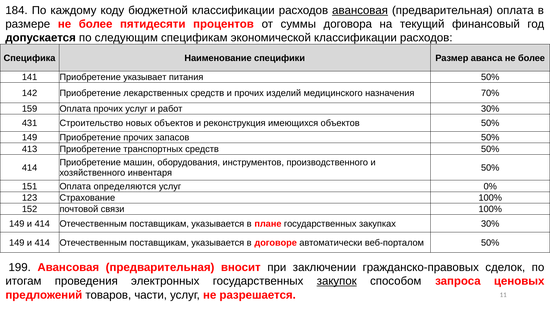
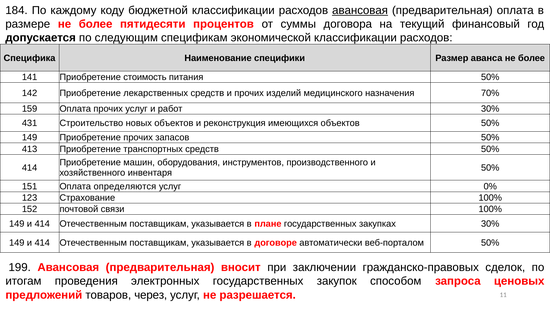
указывает: указывает -> стоимость (145, 77)
закупок underline: present -> none (337, 282)
части: части -> через (151, 295)
